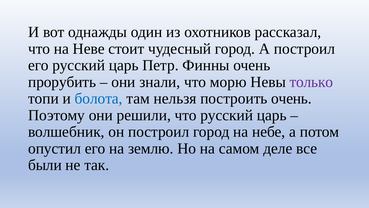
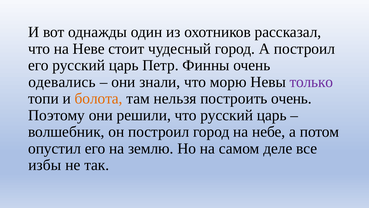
прорубить: прорубить -> одевались (62, 82)
болота colour: blue -> orange (99, 98)
были: были -> избы (45, 165)
